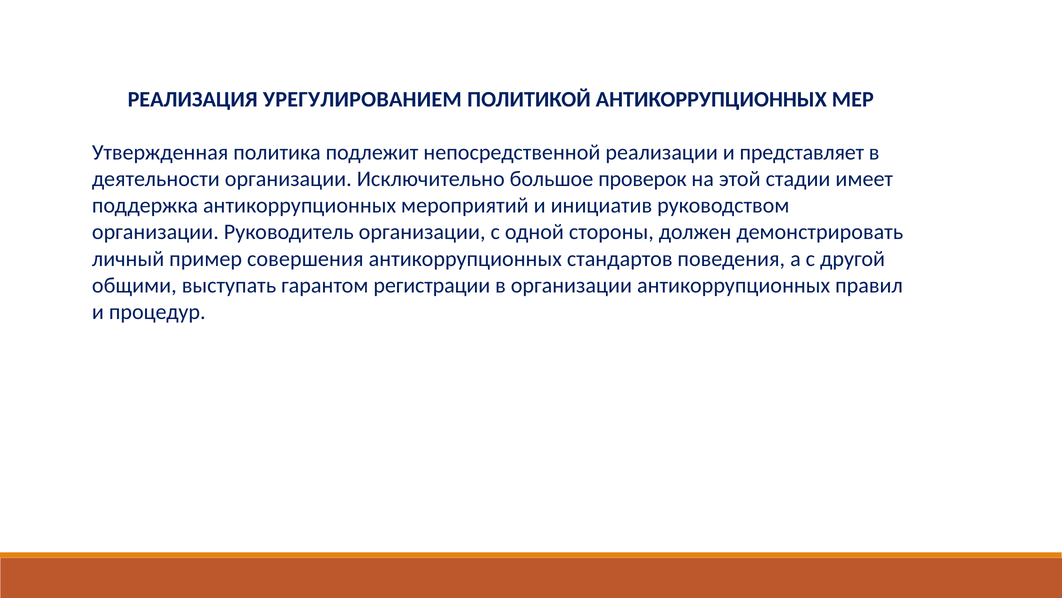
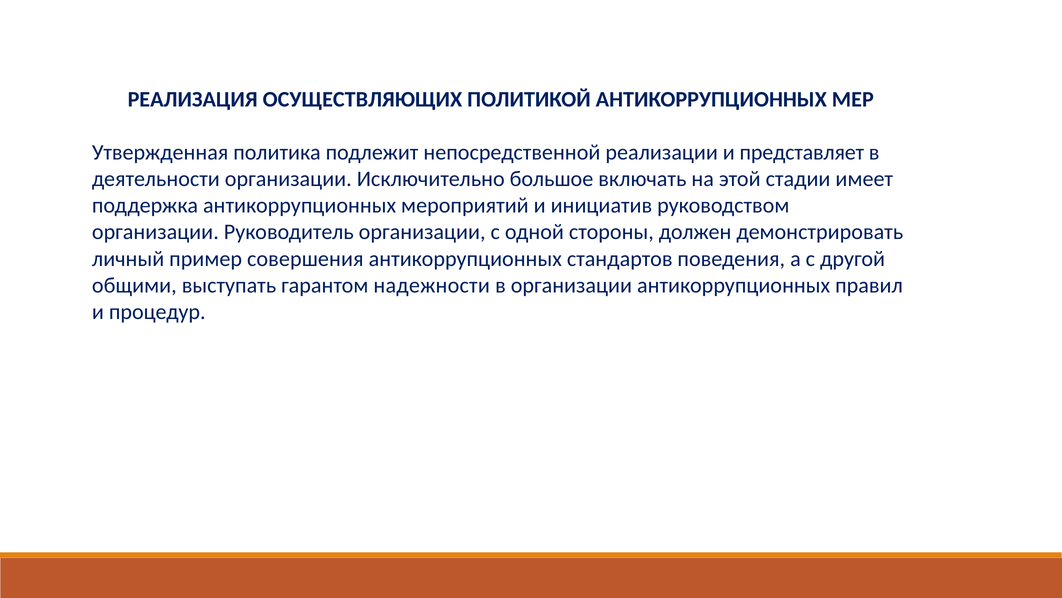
УРЕГУЛИРОВАНИЕМ: УРЕГУЛИРОВАНИЕМ -> ОСУЩЕСТВЛЯЮЩИХ (362, 99)
проверок: проверок -> включать (642, 179)
регистрации: регистрации -> надежности (432, 285)
